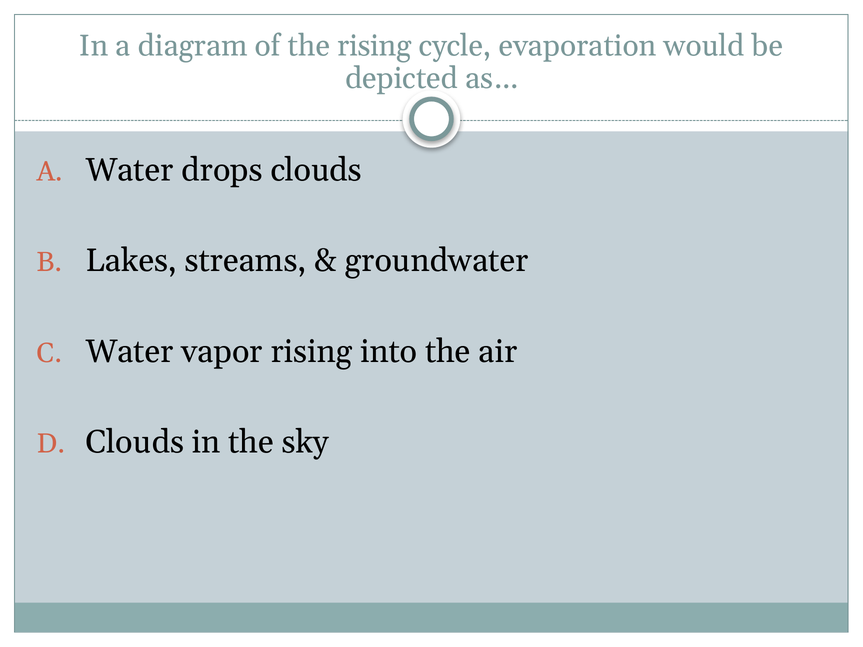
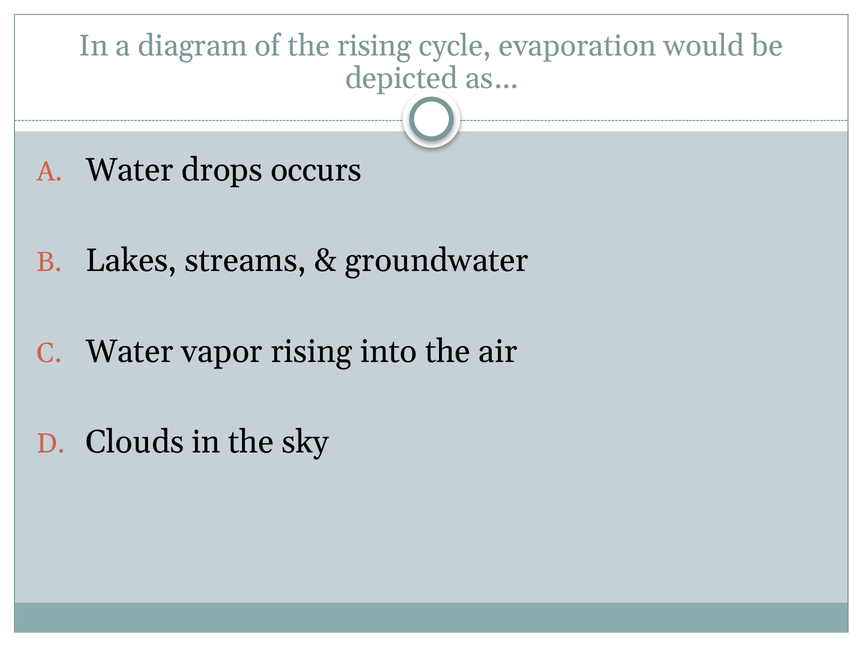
drops clouds: clouds -> occurs (316, 170)
